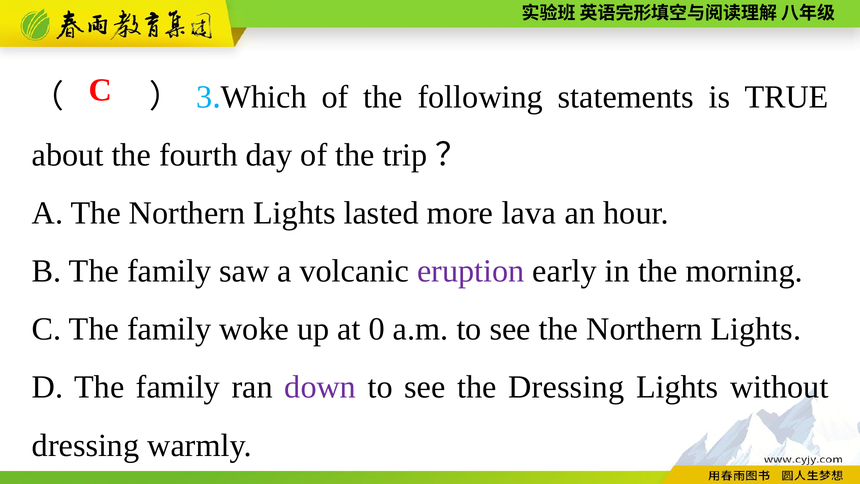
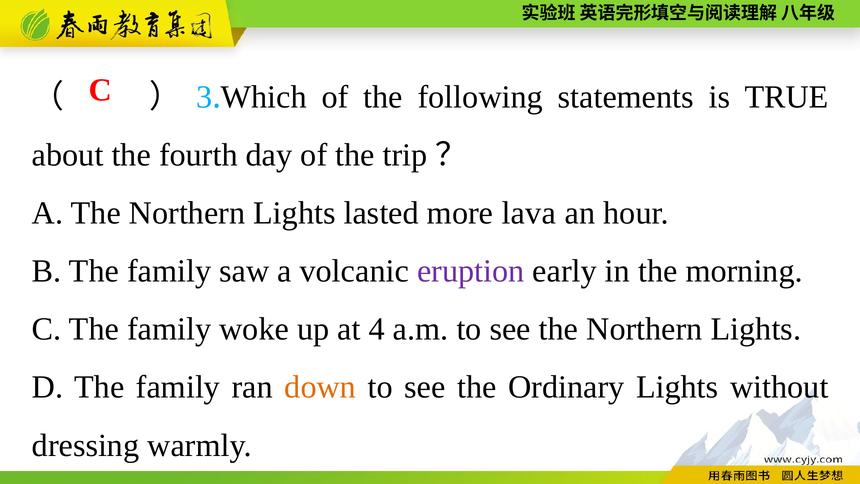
0: 0 -> 4 (377, 329)
down colour: purple -> orange (320, 387)
the Dressing: Dressing -> Ordinary (566, 387)
